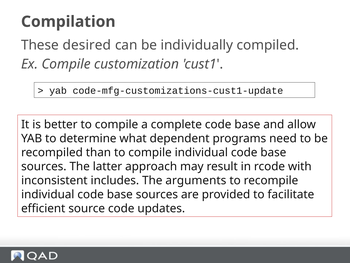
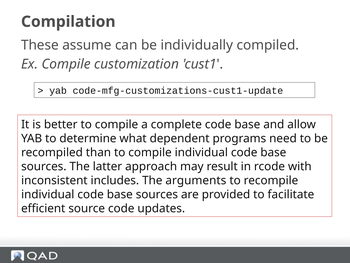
desired: desired -> assume (87, 45)
